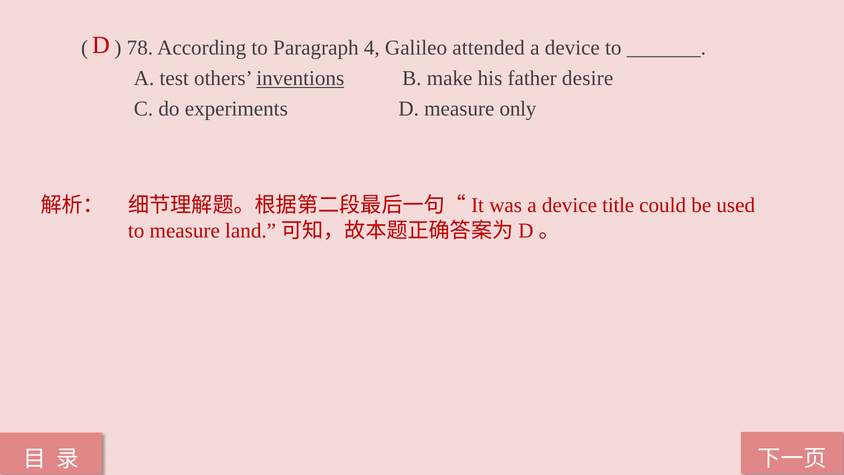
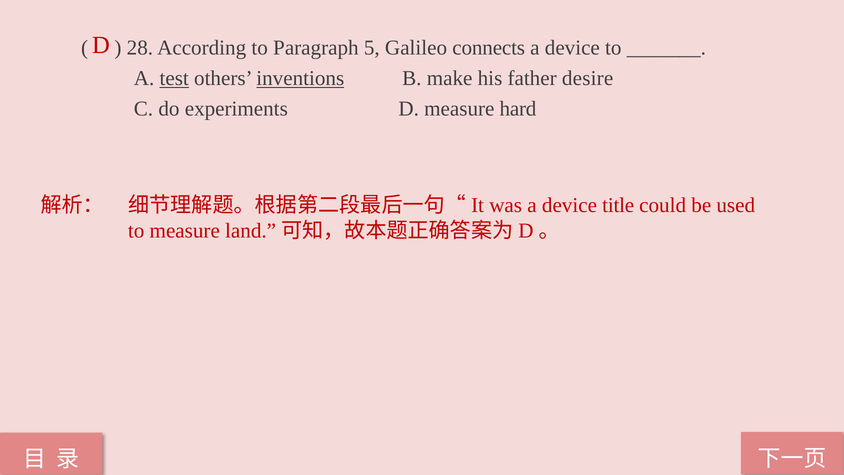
78: 78 -> 28 (140, 48)
4: 4 -> 5 (372, 48)
attended: attended -> connects (489, 48)
test underline: none -> present (174, 78)
only: only -> hard (518, 109)
